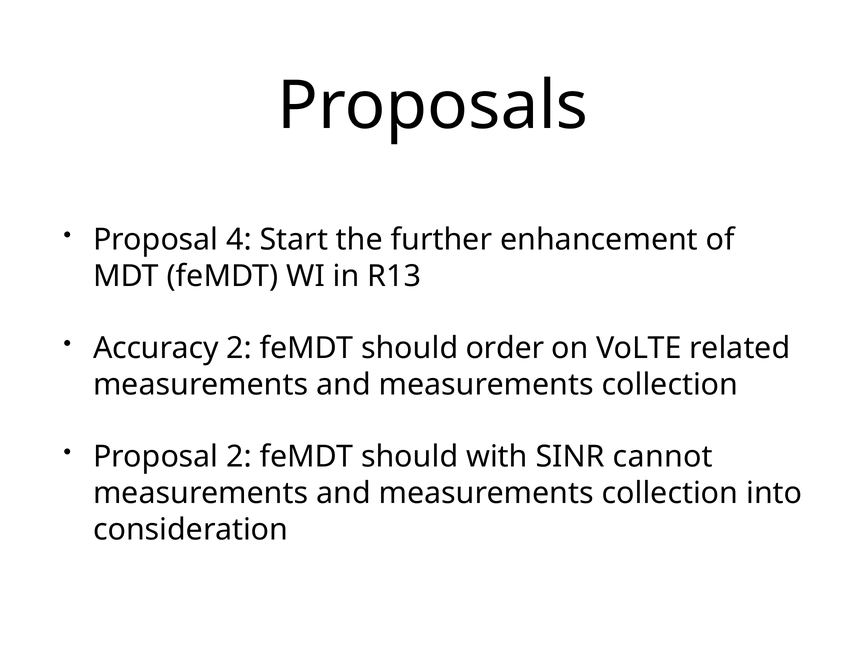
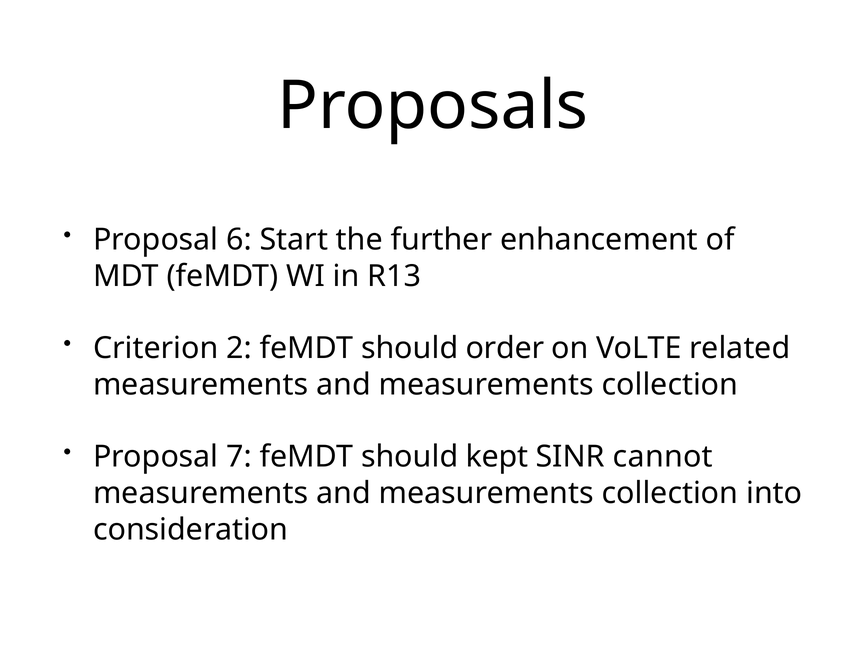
4: 4 -> 6 (239, 240)
Accuracy: Accuracy -> Criterion (156, 348)
Proposal 2: 2 -> 7 (239, 457)
with: with -> kept (497, 457)
